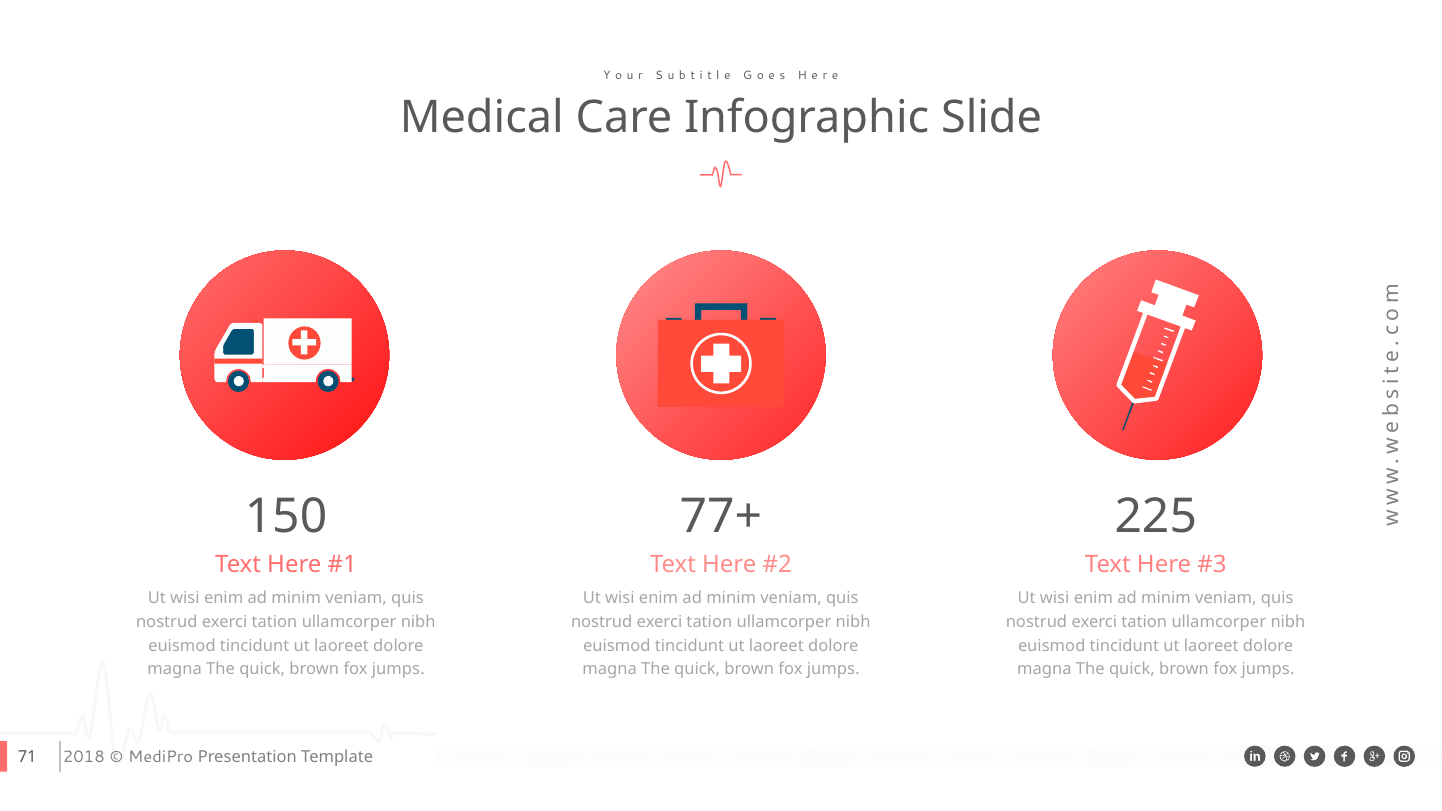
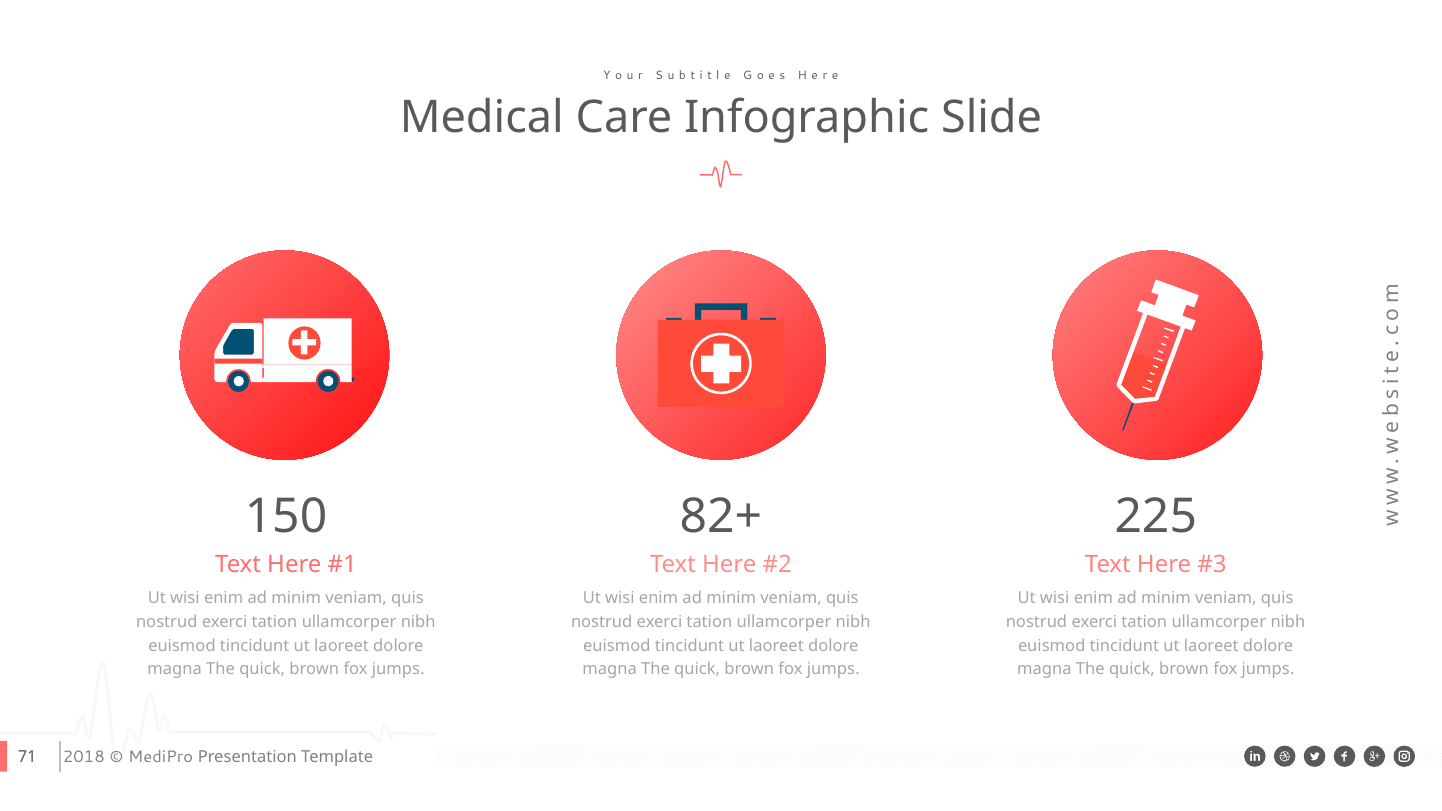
77+: 77+ -> 82+ (721, 517)
